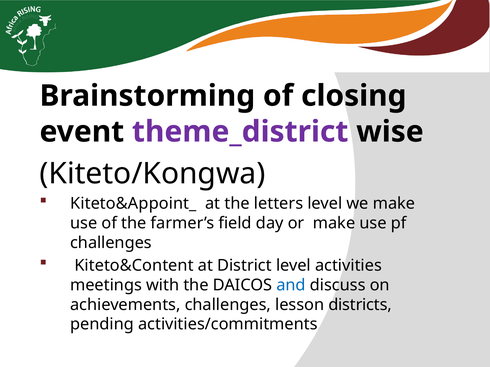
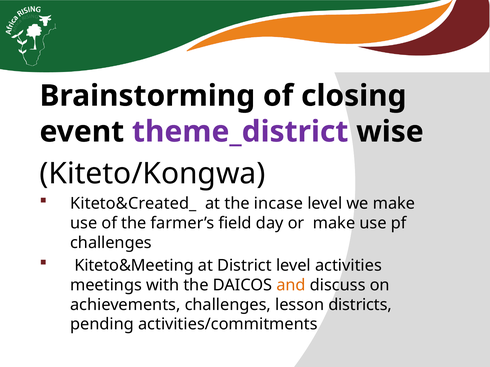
Kiteto&Appoint_: Kiteto&Appoint_ -> Kiteto&Created_ (133, 204)
letters: letters -> incase (278, 204)
Kiteto&Content: Kiteto&Content -> Kiteto&Meeting (134, 266)
and colour: blue -> orange (291, 286)
